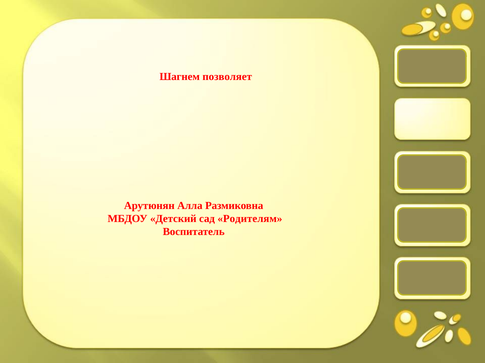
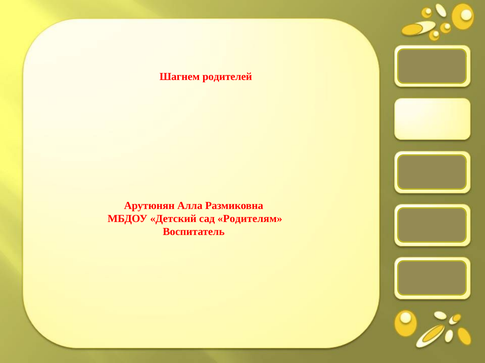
позволяет: позволяет -> родителей (227, 77)
